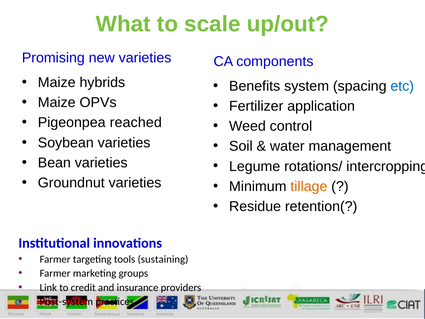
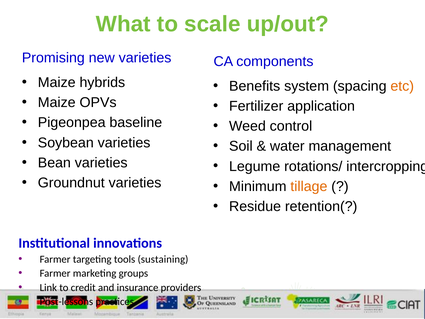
etc colour: blue -> orange (402, 86)
reached: reached -> baseline (136, 123)
Post-system: Post-system -> Post-lessons (66, 302)
